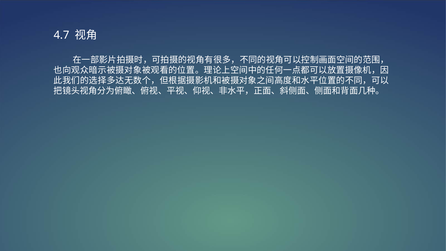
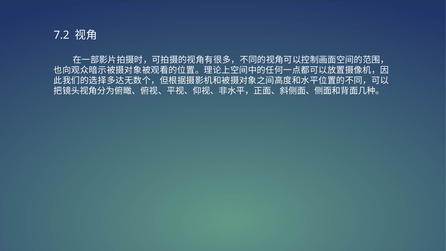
4.7: 4.7 -> 7.2 (61, 35)
